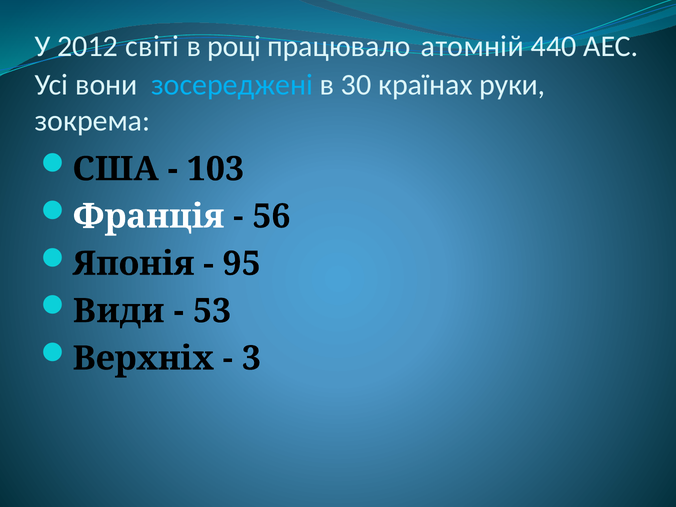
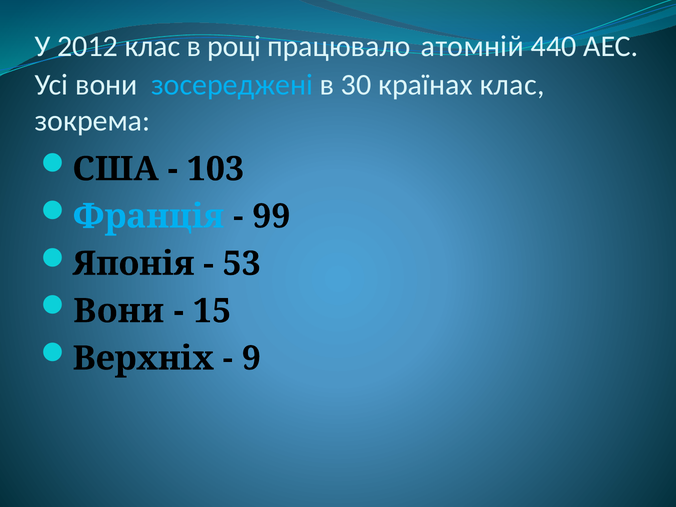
2012 світі: світі -> клас (152, 46)
країнах руки: руки -> клас (512, 85)
Франція colour: white -> light blue (148, 216)
56: 56 -> 99 (271, 216)
95: 95 -> 53 (242, 264)
Види: Види -> Вони (119, 311)
53: 53 -> 15 (212, 311)
3: 3 -> 9 (251, 358)
